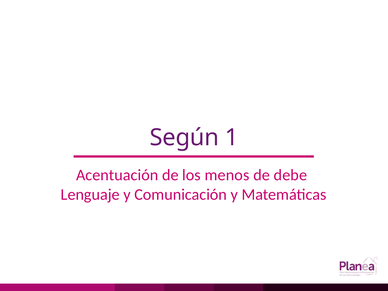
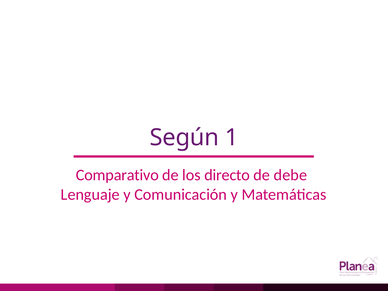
Acentuación: Acentuación -> Comparativo (117, 175)
menos: menos -> directo (227, 175)
